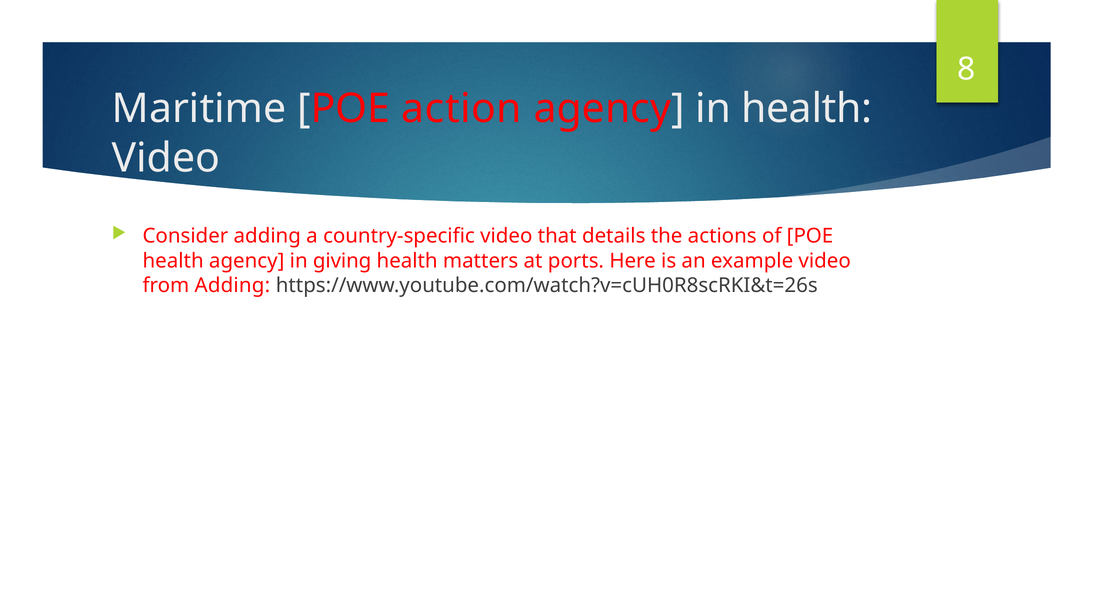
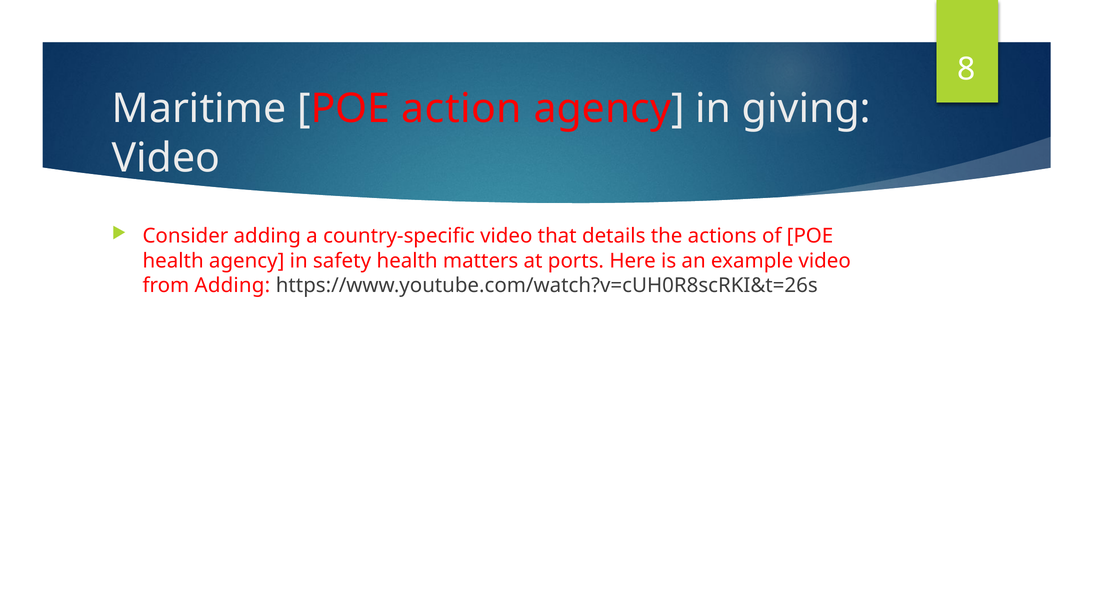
in health: health -> giving (806, 109)
giving: giving -> safety (342, 261)
